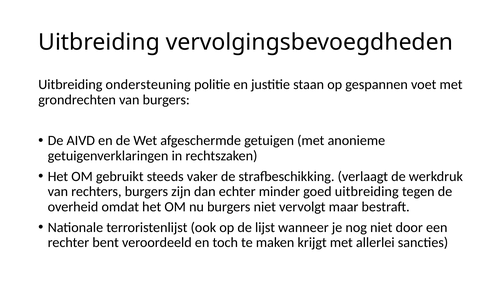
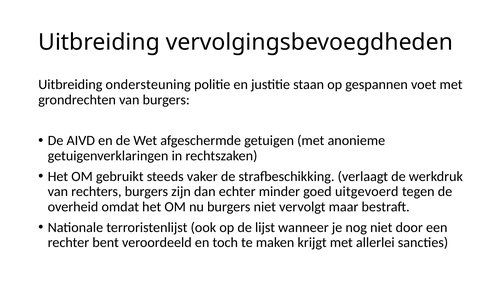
goed uitbreiding: uitbreiding -> uitgevoerd (367, 192)
